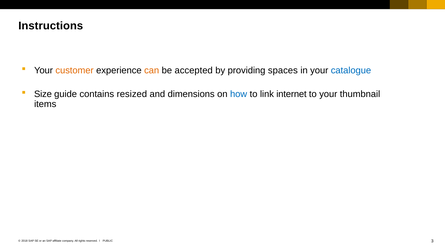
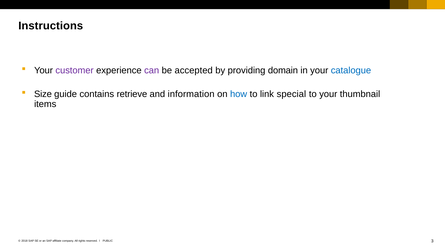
customer colour: orange -> purple (75, 71)
can colour: orange -> purple (152, 71)
spaces: spaces -> domain (283, 71)
resized: resized -> retrieve (132, 94)
dimensions: dimensions -> information (191, 94)
internet: internet -> special (291, 94)
